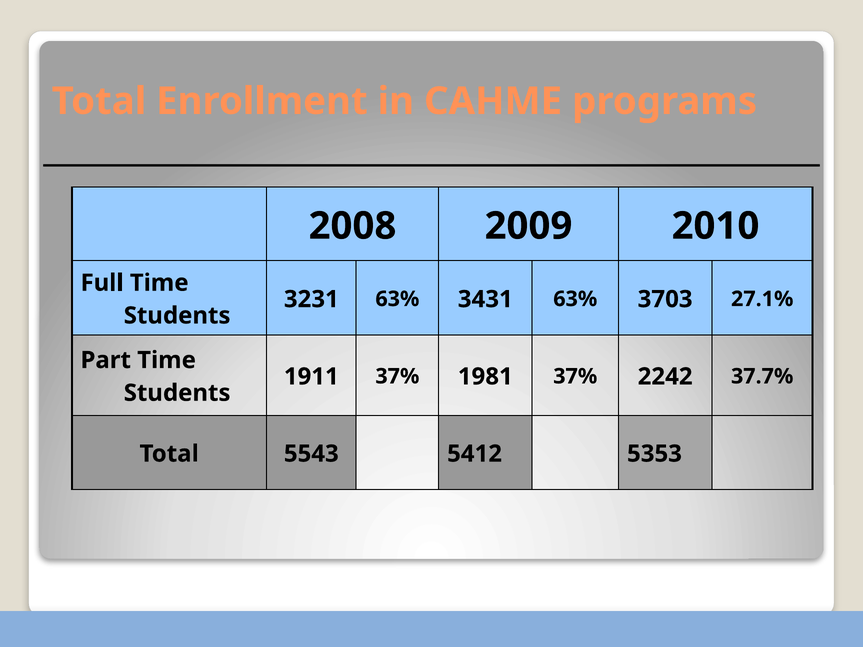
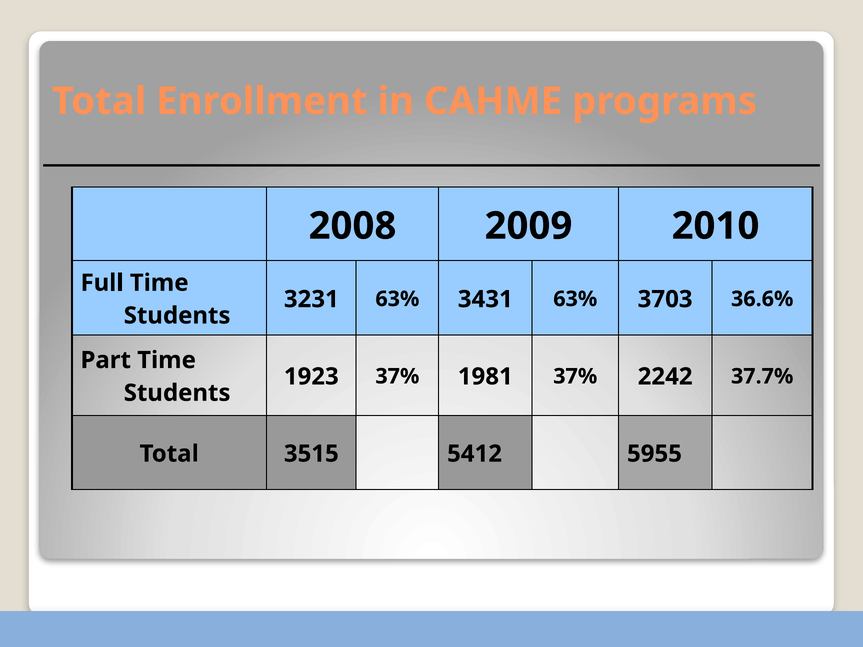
27.1%: 27.1% -> 36.6% (762, 299)
1911: 1911 -> 1923 (311, 377)
5543: 5543 -> 3515 (311, 454)
5353: 5353 -> 5955 (654, 454)
